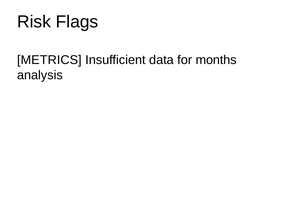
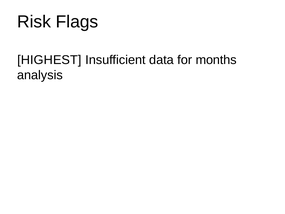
METRICS: METRICS -> HIGHEST (49, 60)
